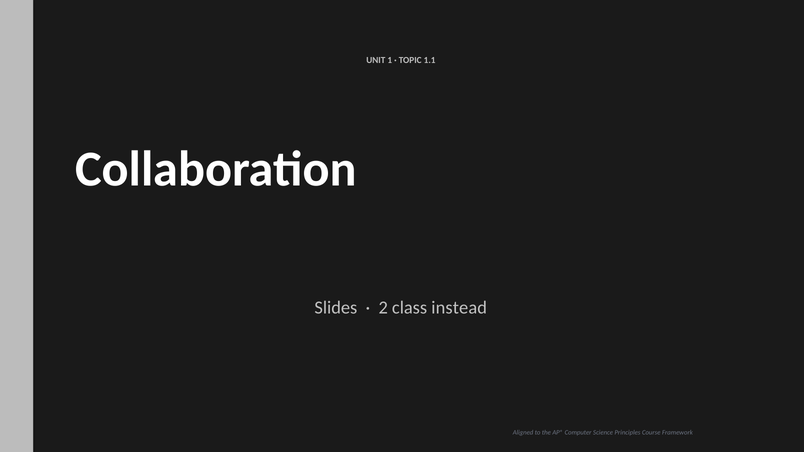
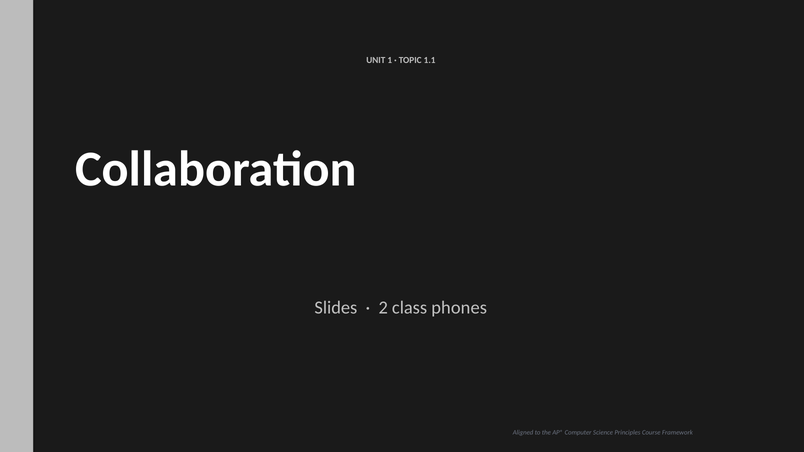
instead: instead -> phones (459, 308)
